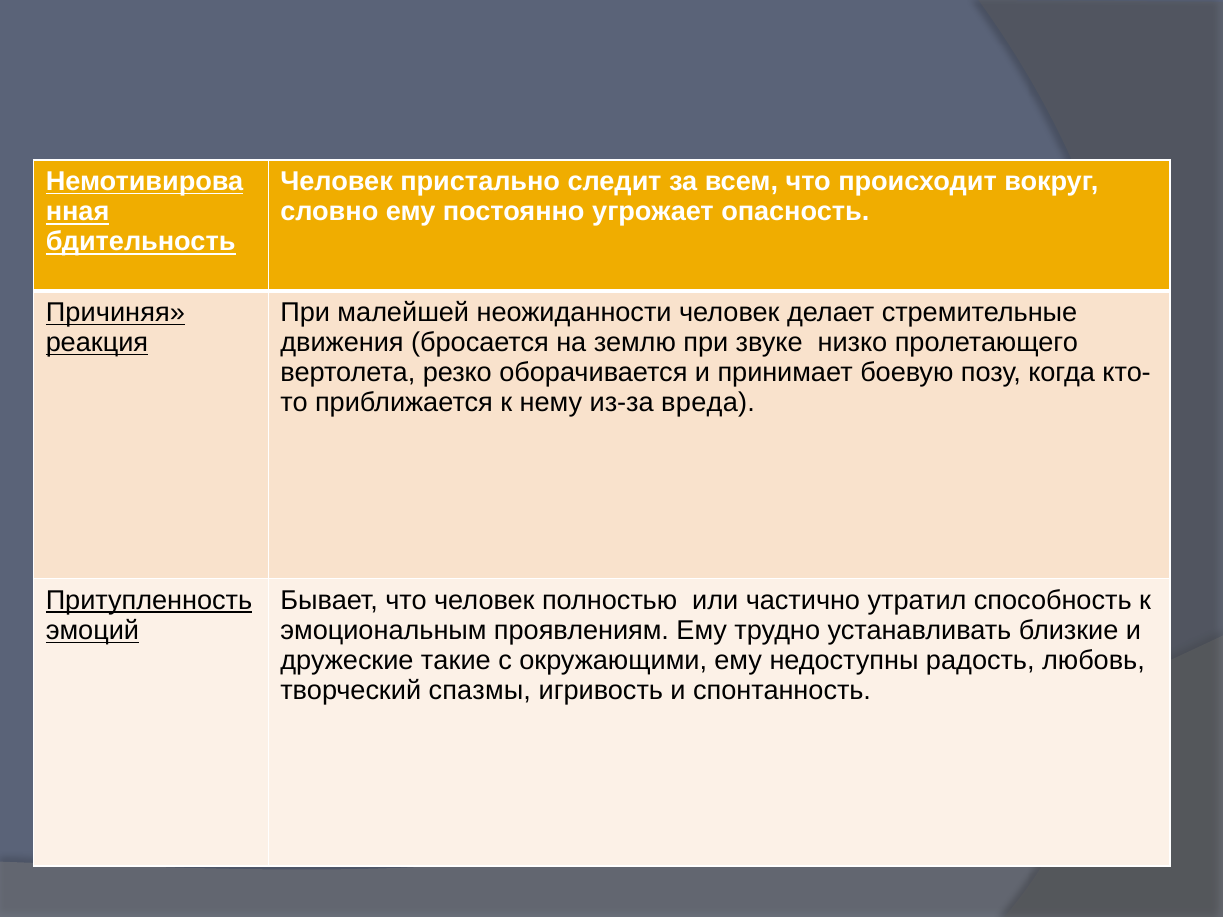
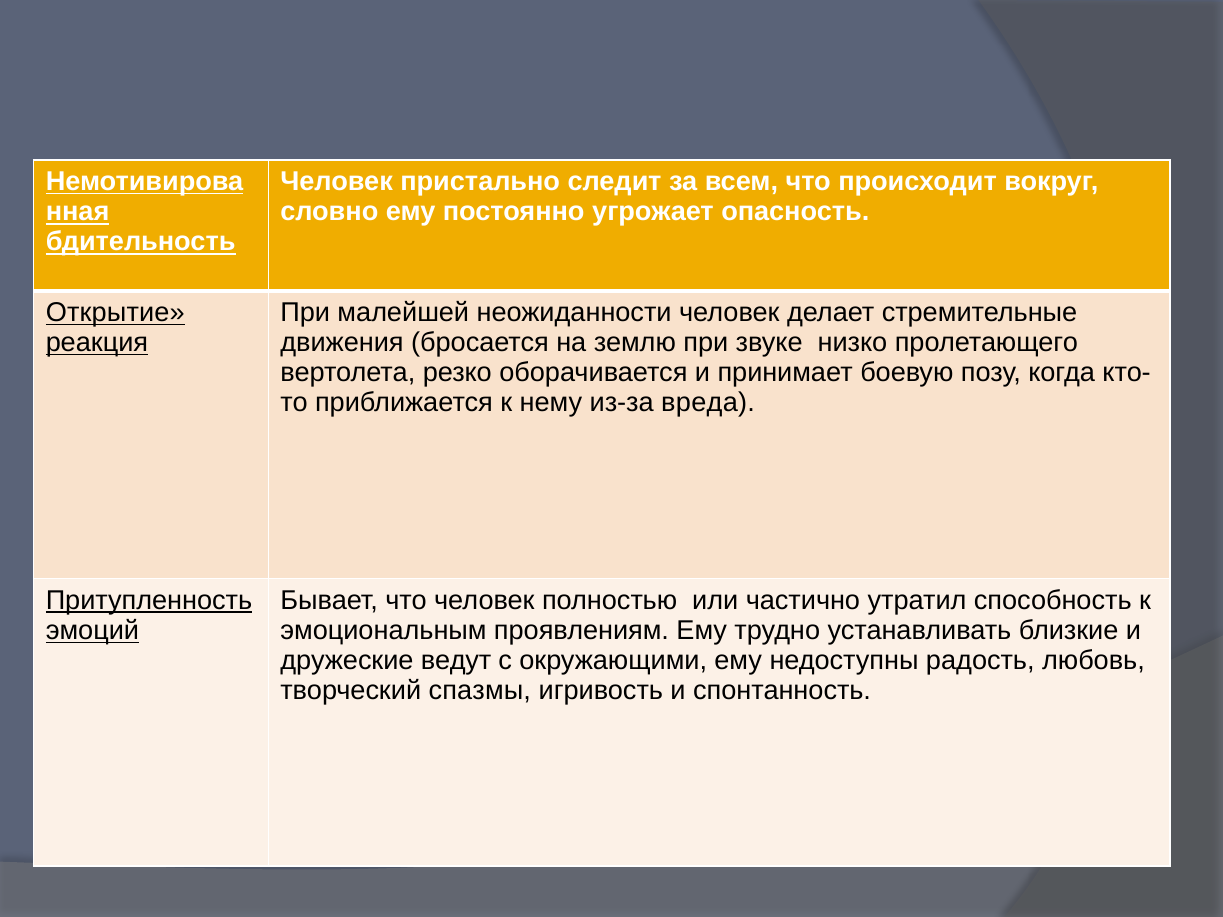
Причиняя: Причиняя -> Открытие (115, 312)
такие: такие -> ведут (456, 661)
